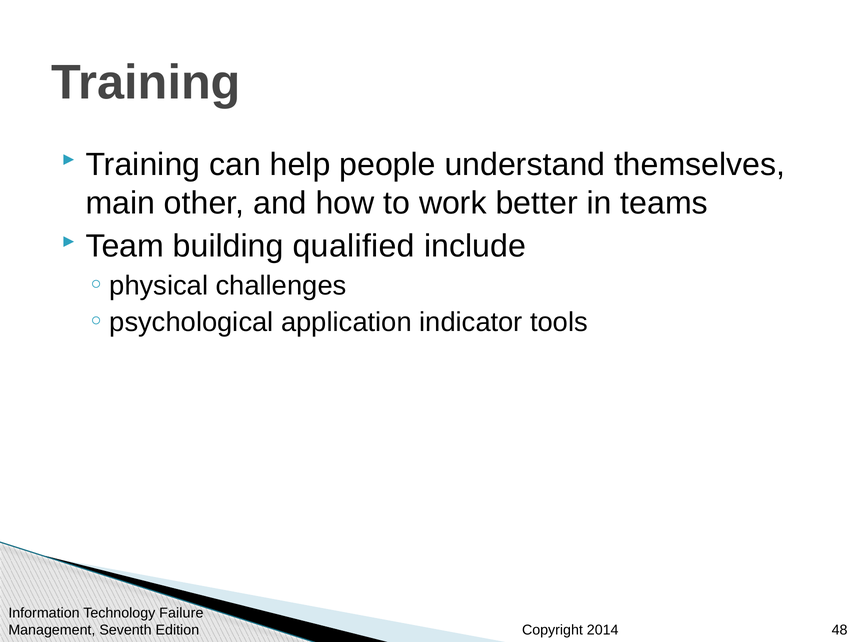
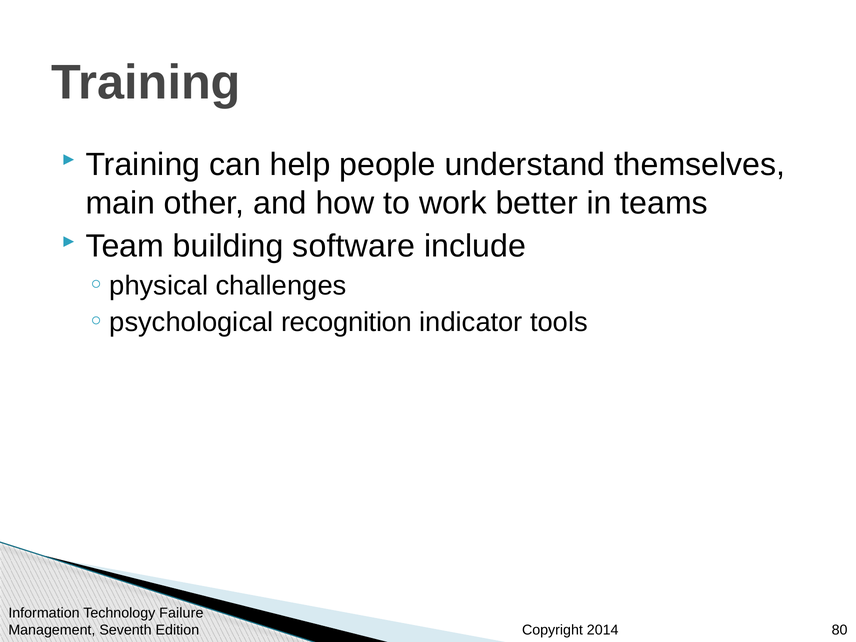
qualified: qualified -> software (354, 246)
application: application -> recognition (347, 322)
48: 48 -> 80 (840, 630)
